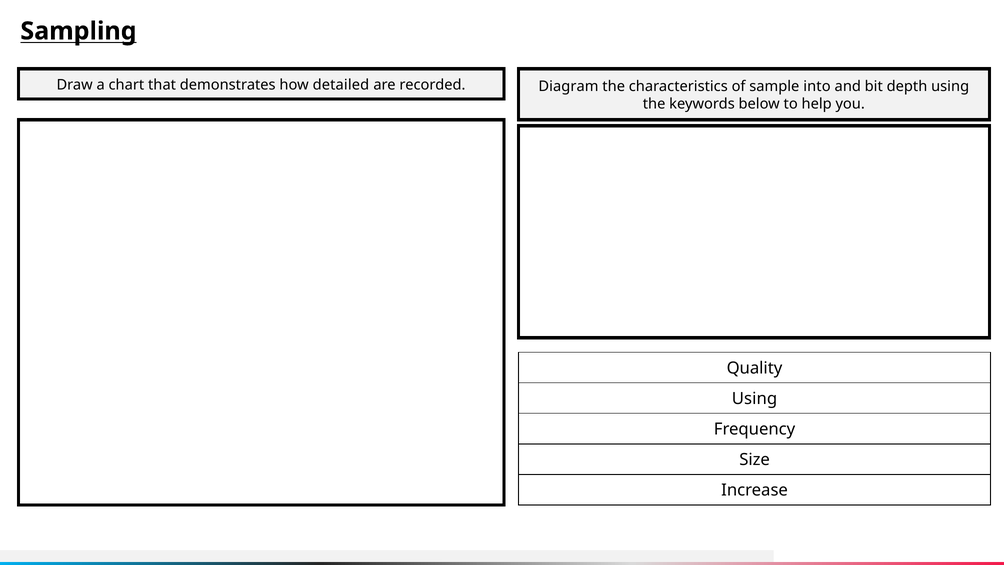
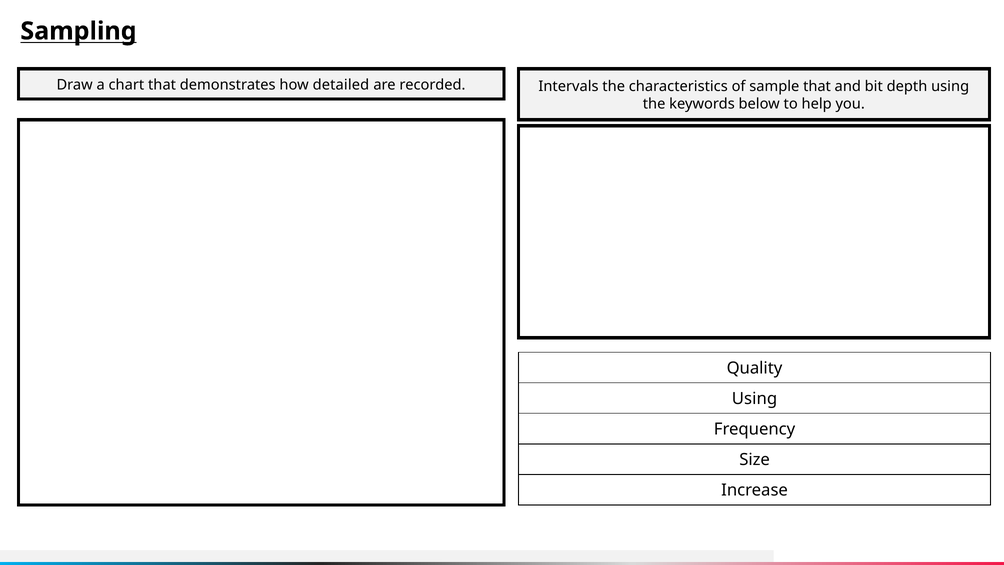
Diagram: Diagram -> Intervals (569, 86)
sample into: into -> that (817, 86)
